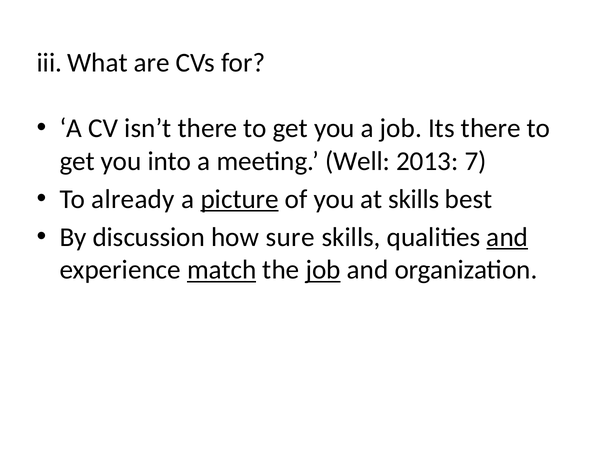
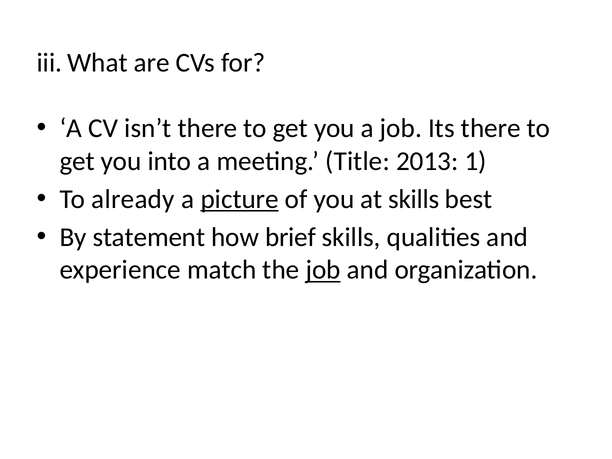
Well: Well -> Title (358, 161)
7: 7 -> 1 (476, 161)
discussion: discussion -> statement (149, 237)
sure: sure -> brief (290, 237)
and underline: present -> none (507, 237)
match underline: present -> none (222, 270)
